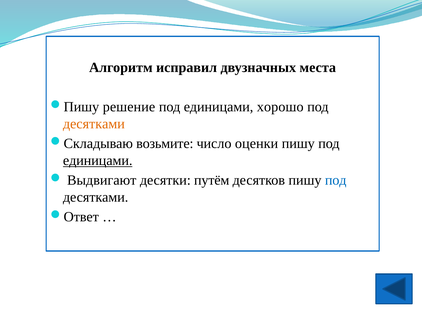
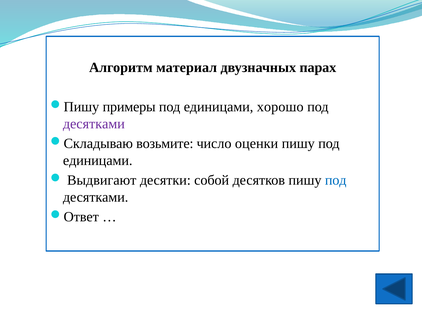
исправил: исправил -> материал (187, 67)
места: места -> парах (318, 67)
решение: решение -> примеры (129, 107)
десятками colour: orange -> purple (94, 124)
единицами underline: present -> none (98, 160)
путём: путём -> собой (212, 180)
